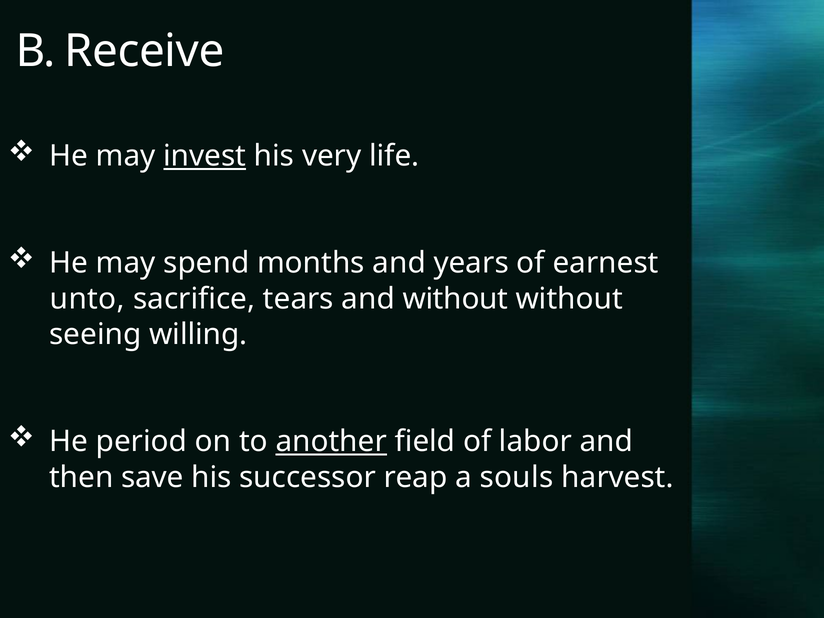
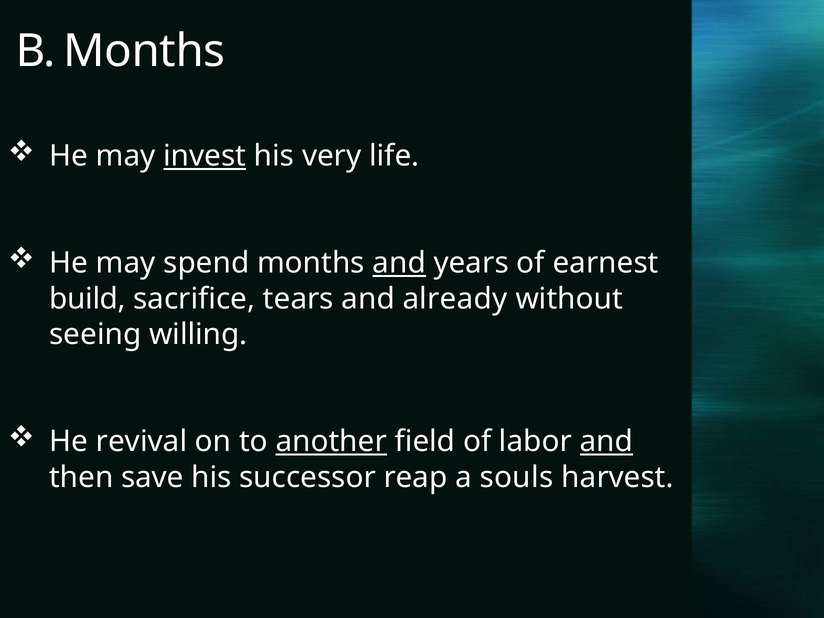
B Receive: Receive -> Months (144, 51)
and underline: none -> present (399, 263)
unto: unto -> build (88, 299)
and without: without -> already (455, 299)
period: period -> revival (142, 442)
and underline: none -> present (606, 442)
